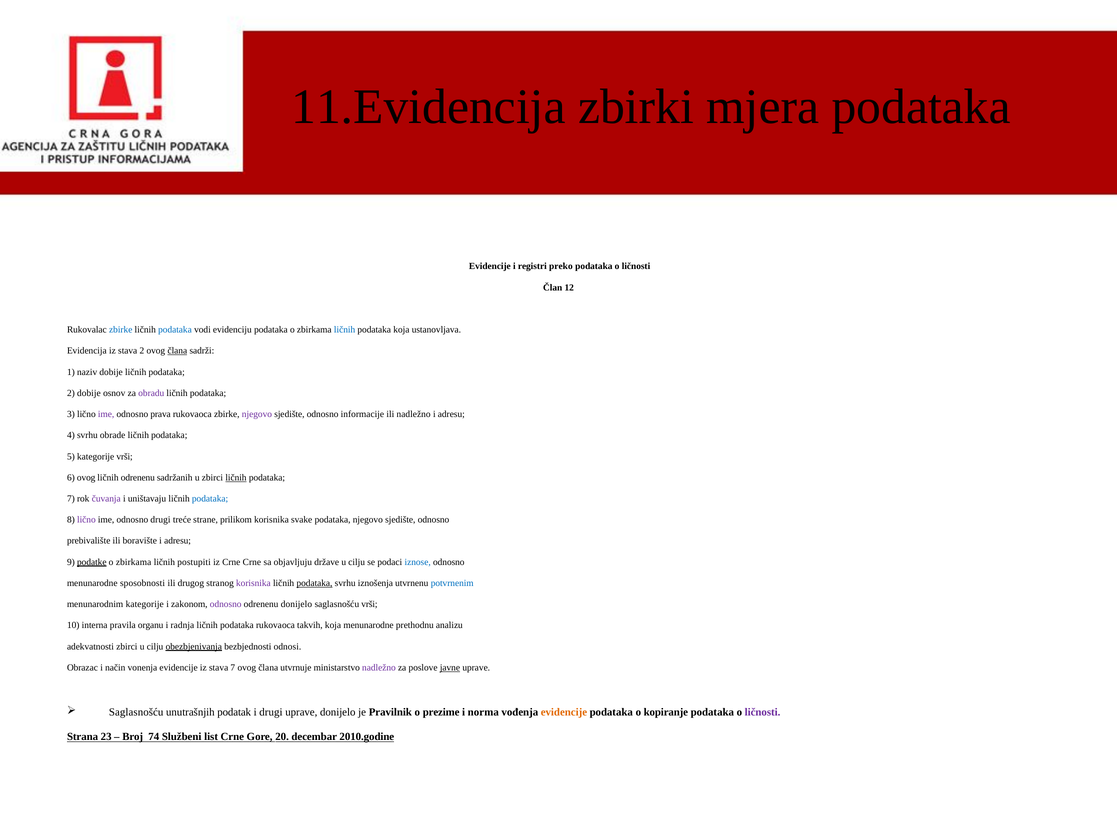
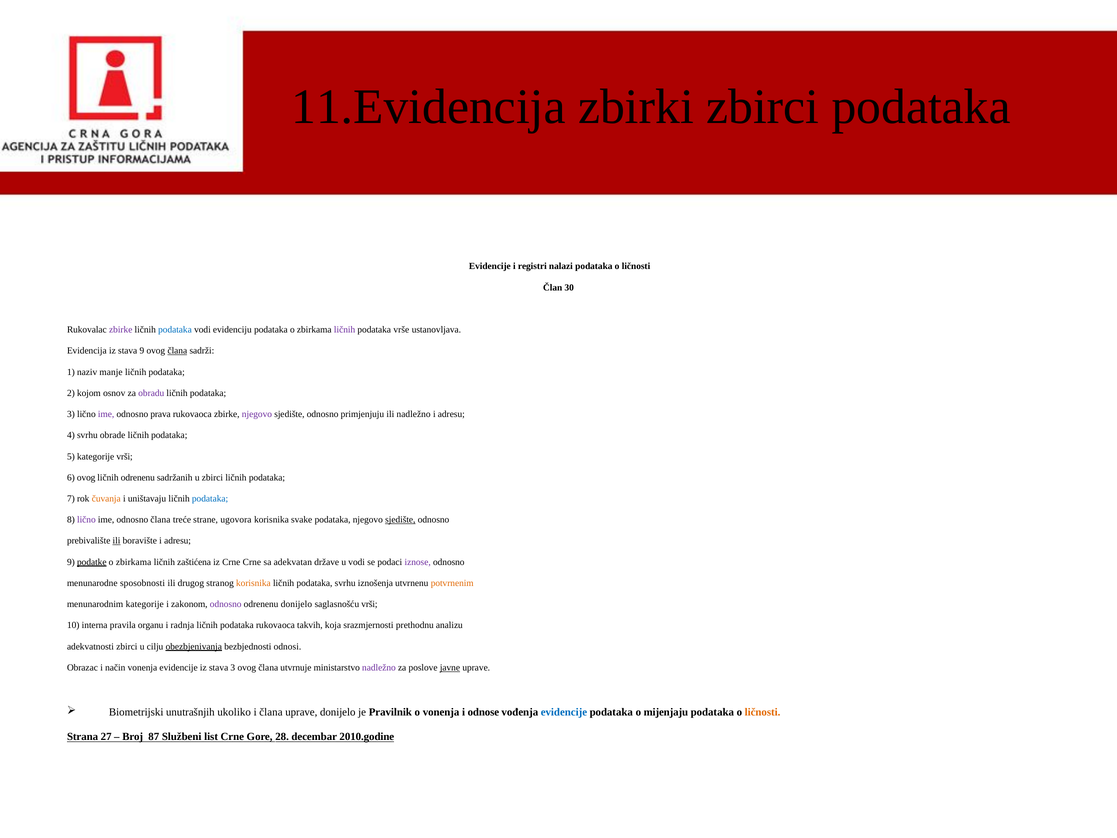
zbirki mjera: mjera -> zbirci (763, 107)
preko: preko -> nalazi (561, 266)
12: 12 -> 30 (569, 287)
zbirke colour: blue -> purple (121, 330)
ličnih colour: blue -> purple (345, 330)
podataka koja: koja -> vrše (401, 330)
stava 2: 2 -> 9 (142, 351)
naziv dobije: dobije -> manje (111, 372)
2 dobije: dobije -> kojom (89, 393)
informacije: informacije -> primjenjuju (362, 414)
ličnih underline: present -> none (236, 477)
čuvanja colour: purple -> orange (106, 499)
odnosno drugi: drugi -> člana (160, 520)
prilikom: prilikom -> ugovora (236, 520)
sjedište underline: none -> present (400, 520)
ili underline: none -> present (117, 541)
postupiti: postupiti -> zaštićena (194, 562)
objavljuju: objavljuju -> adekvatan (293, 562)
države u cilju: cilju -> vodi (357, 562)
iznose colour: blue -> purple (418, 562)
korisnika colour: purple -> orange (253, 583)
podataka underline: present -> none (315, 583)
potvrnenim colour: blue -> orange (452, 583)
koja menunarodne: menunarodne -> srazmjernosti (368, 625)
stava 7: 7 -> 3 (233, 667)
Saglasnošću: Saglasnošću -> Biometrijski (136, 712)
podatak: podatak -> ukoliko (234, 712)
i drugi: drugi -> člana (271, 712)
o prezime: prezime -> vonenja (441, 712)
norma: norma -> odnose (483, 712)
evidencije colour: orange -> blue (564, 712)
kopiranje: kopiranje -> mijenjaju (666, 712)
ličnosti colour: purple -> orange (763, 712)
23: 23 -> 27 (106, 737)
74: 74 -> 87 (154, 737)
20: 20 -> 28 (282, 737)
